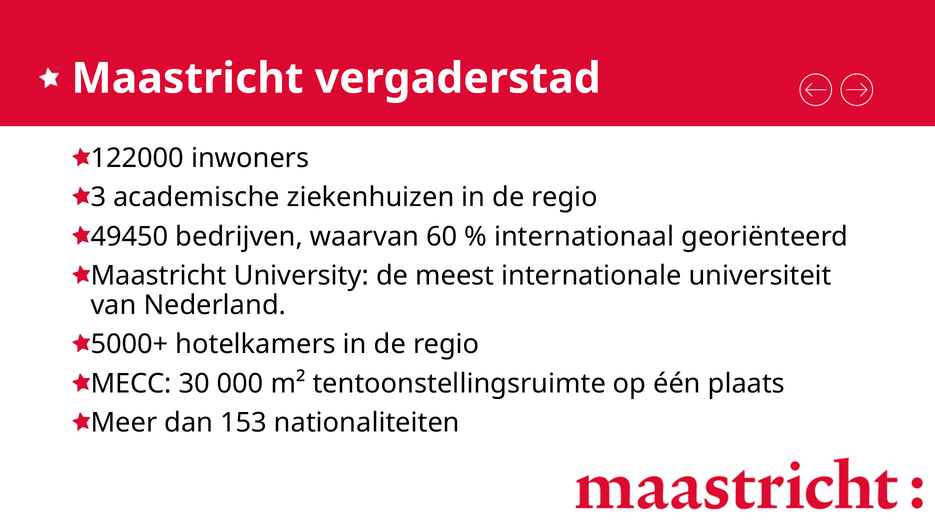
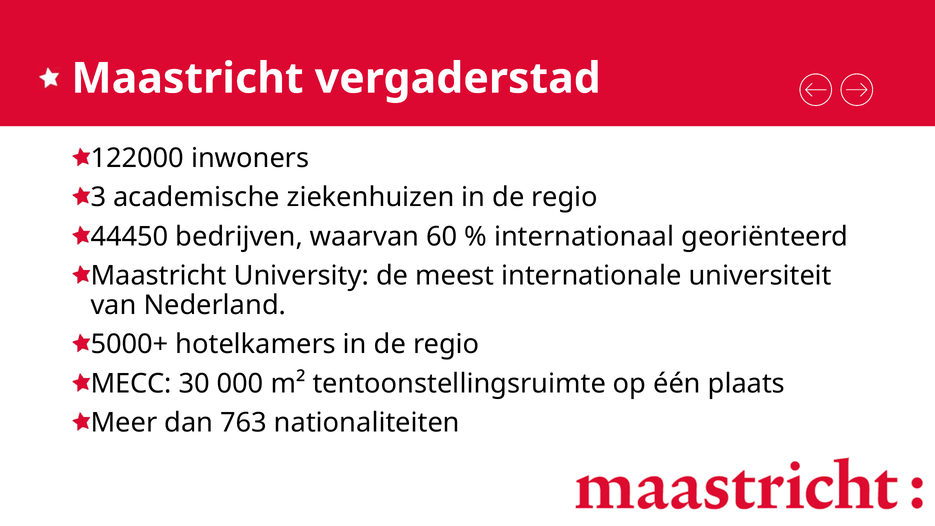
49450: 49450 -> 44450 (130, 236)
153: 153 -> 763 (244, 423)
